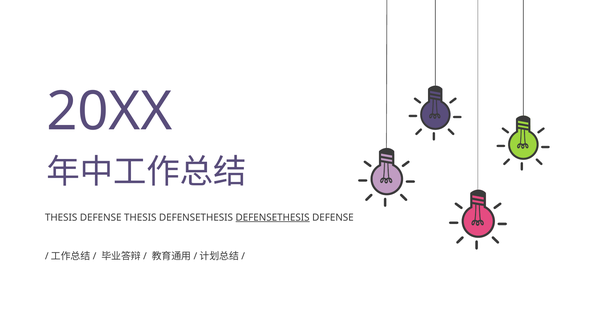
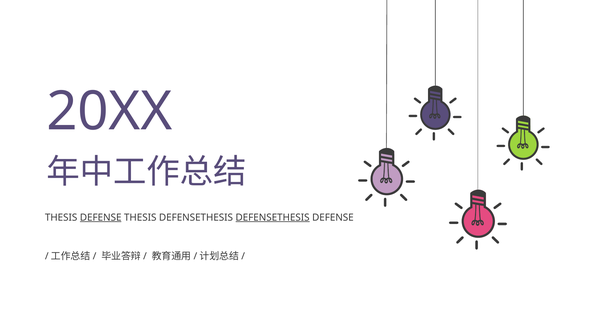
DEFENSE underline: none -> present (101, 217)
